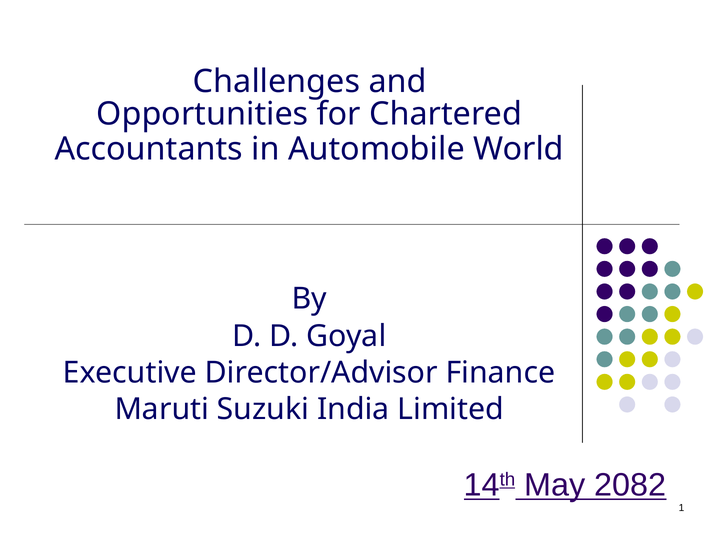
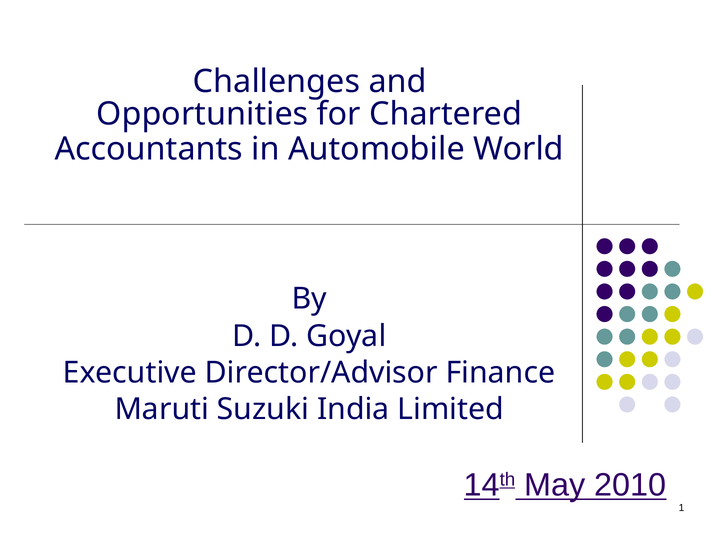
2082: 2082 -> 2010 (630, 485)
